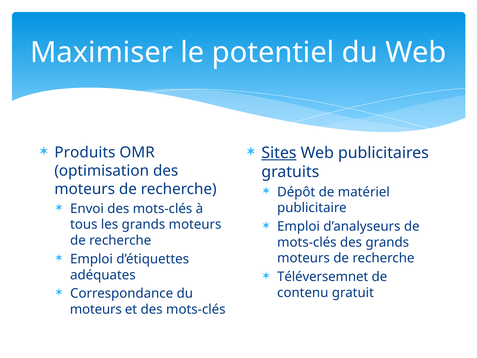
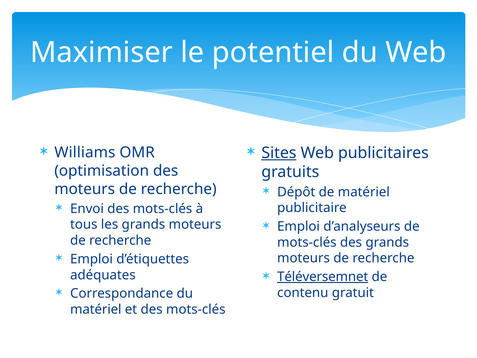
Produits: Produits -> Williams (85, 152)
Téléversemnet underline: none -> present (323, 277)
moteurs: moteurs -> matériel (96, 309)
